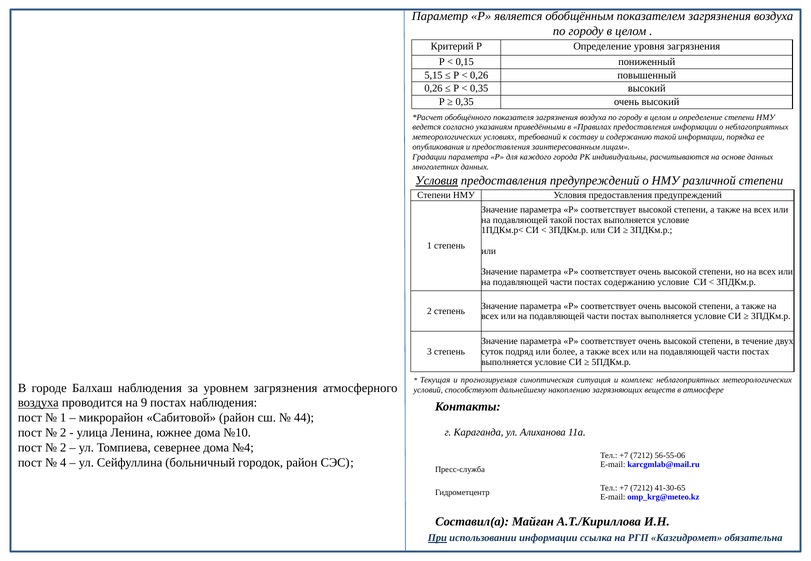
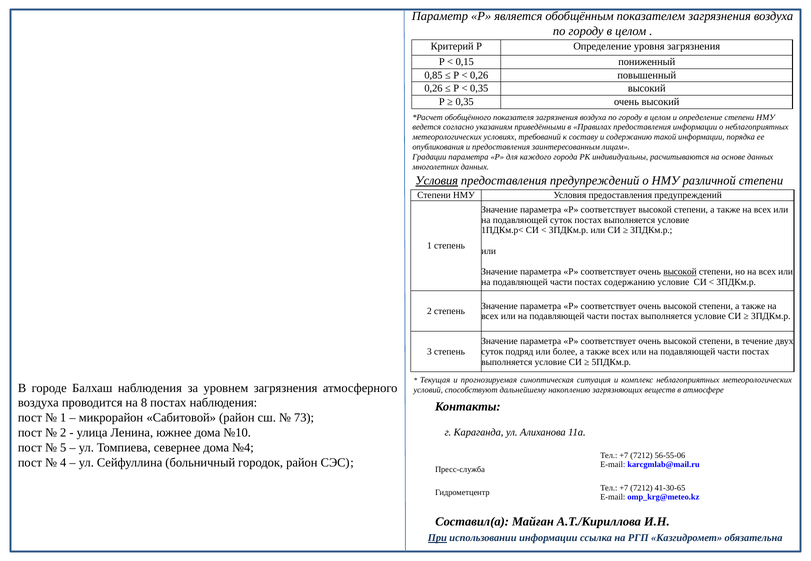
5,15: 5,15 -> 0,85 (433, 75)
подавляющей такой: такой -> суток (561, 220)
высокой underline: none -> present (680, 272)
воздуха underline: present -> none (38, 403)
9: 9 -> 8 (144, 403)
44: 44 -> 73 (304, 418)
2: 2 -> 5 (63, 448)
